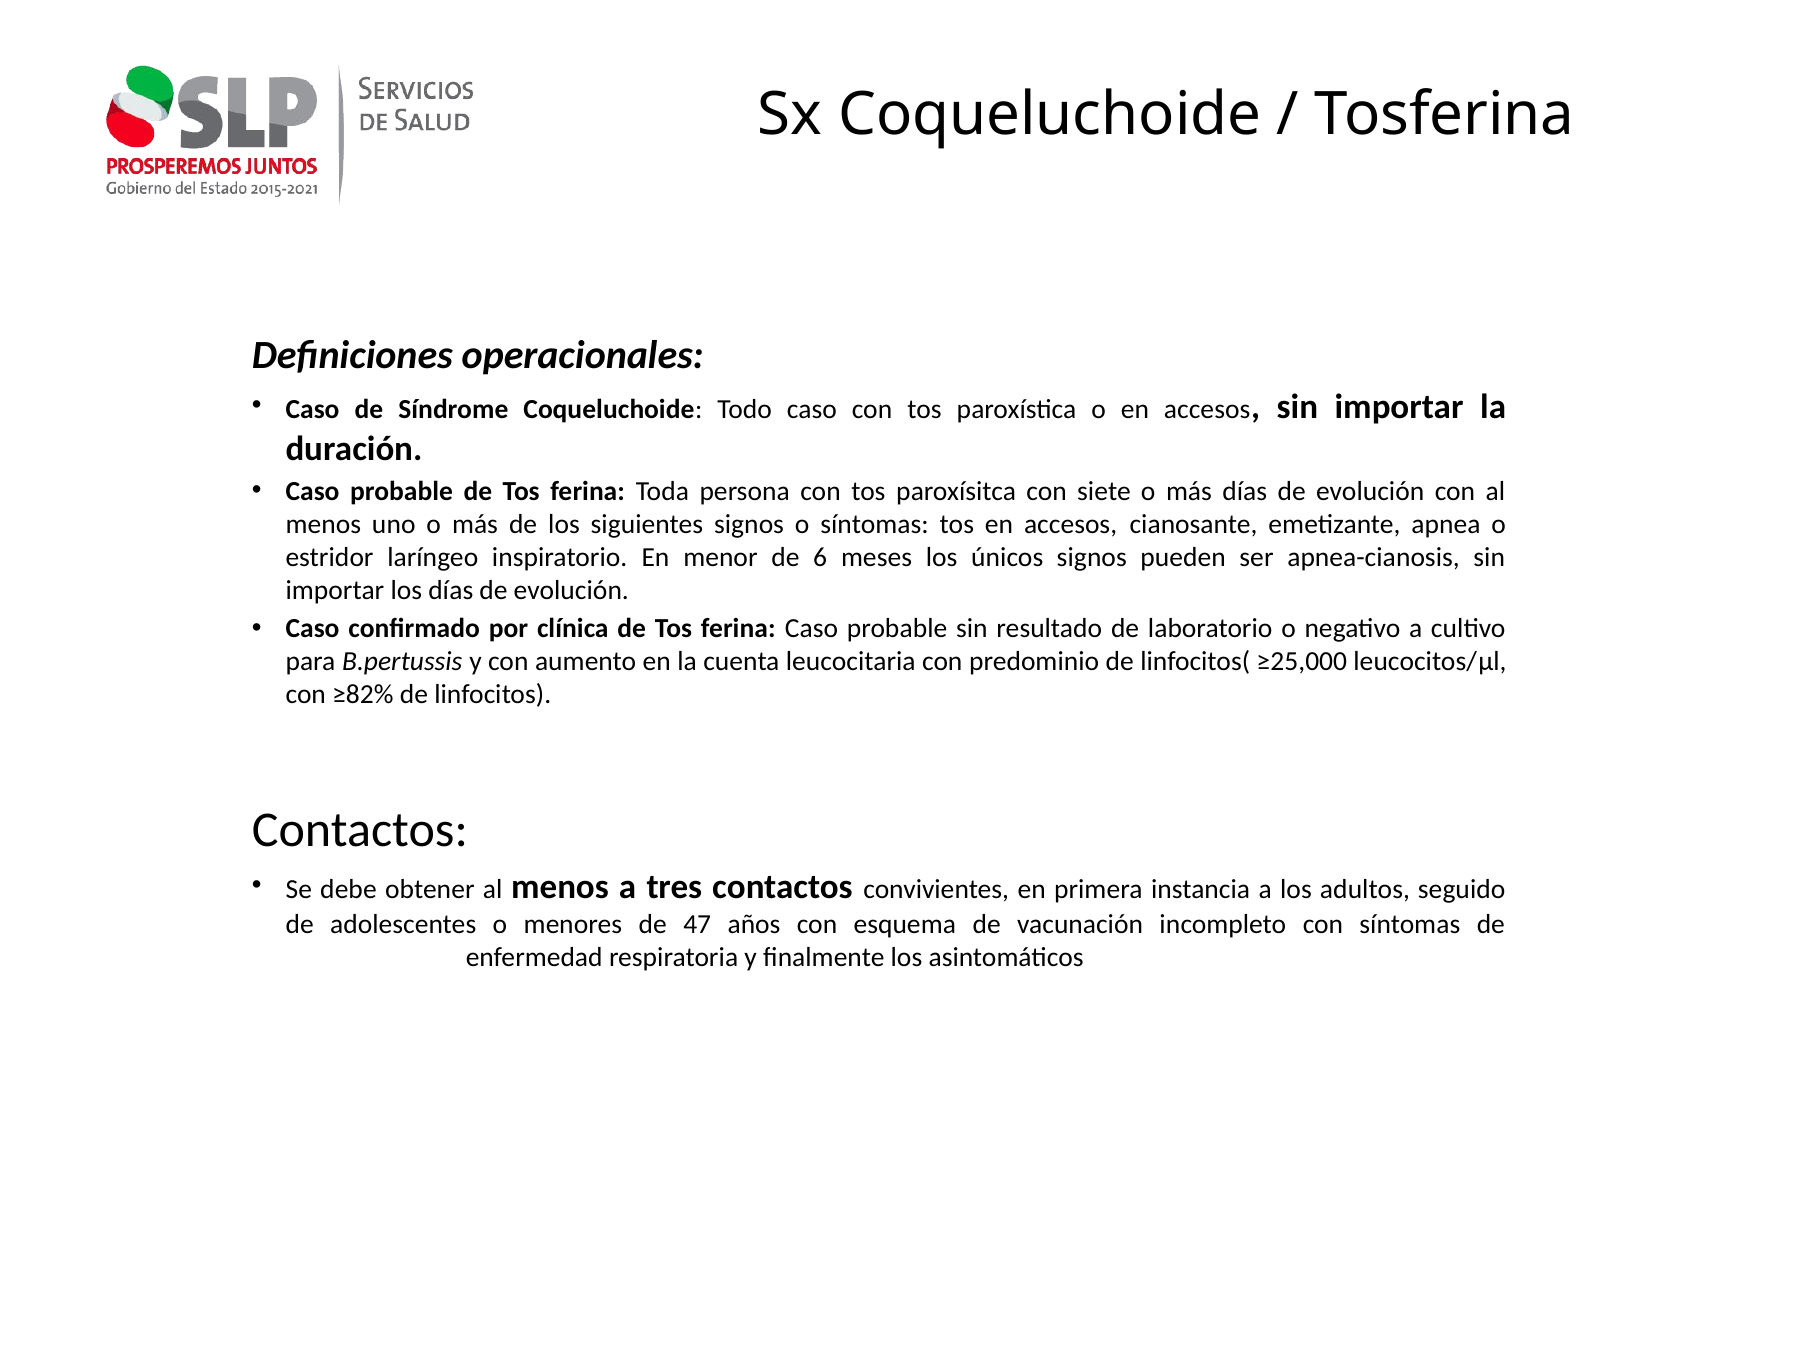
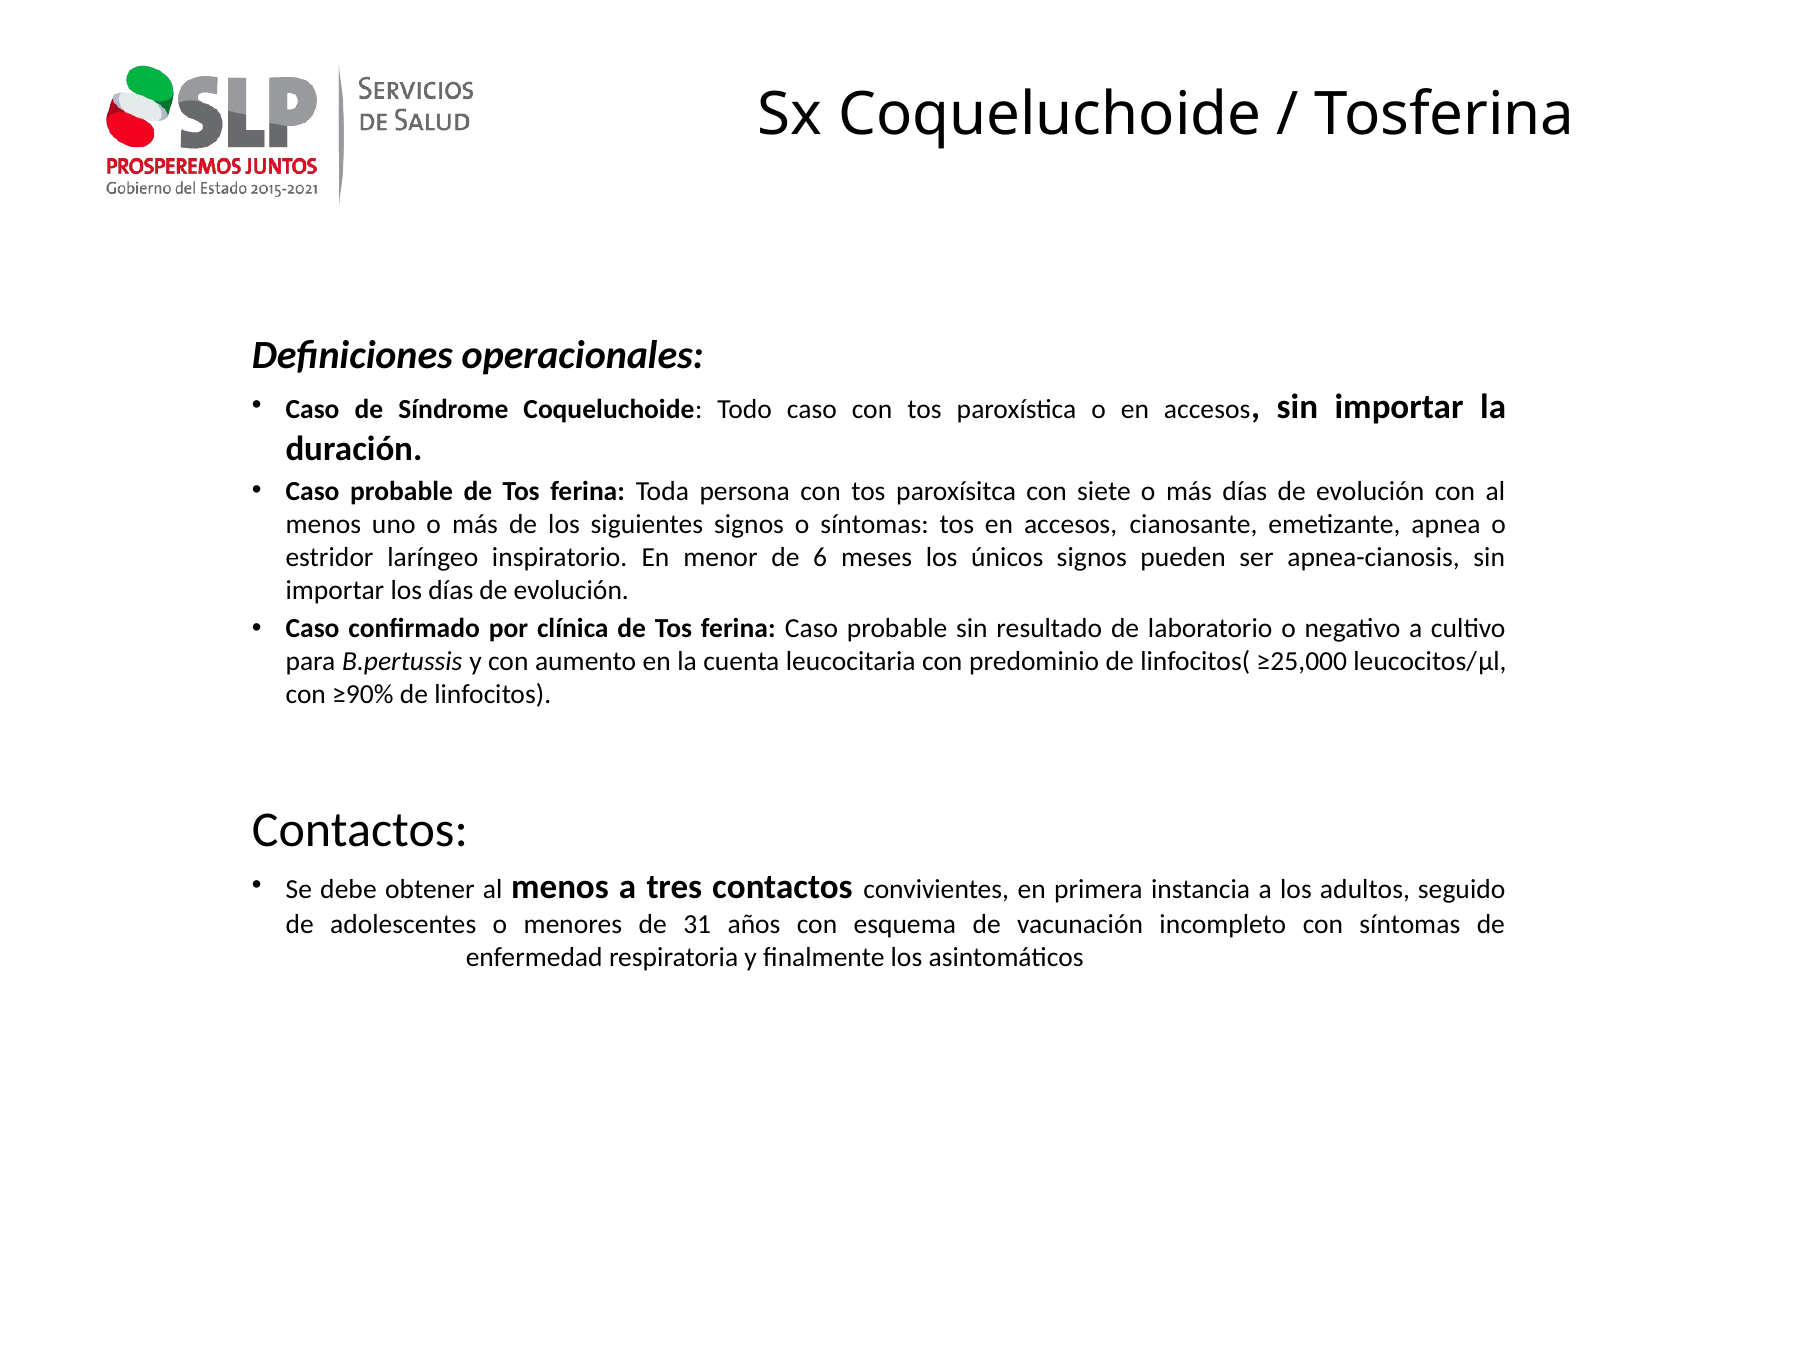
≥82%: ≥82% -> ≥90% (363, 695)
47: 47 -> 31 (697, 924)
